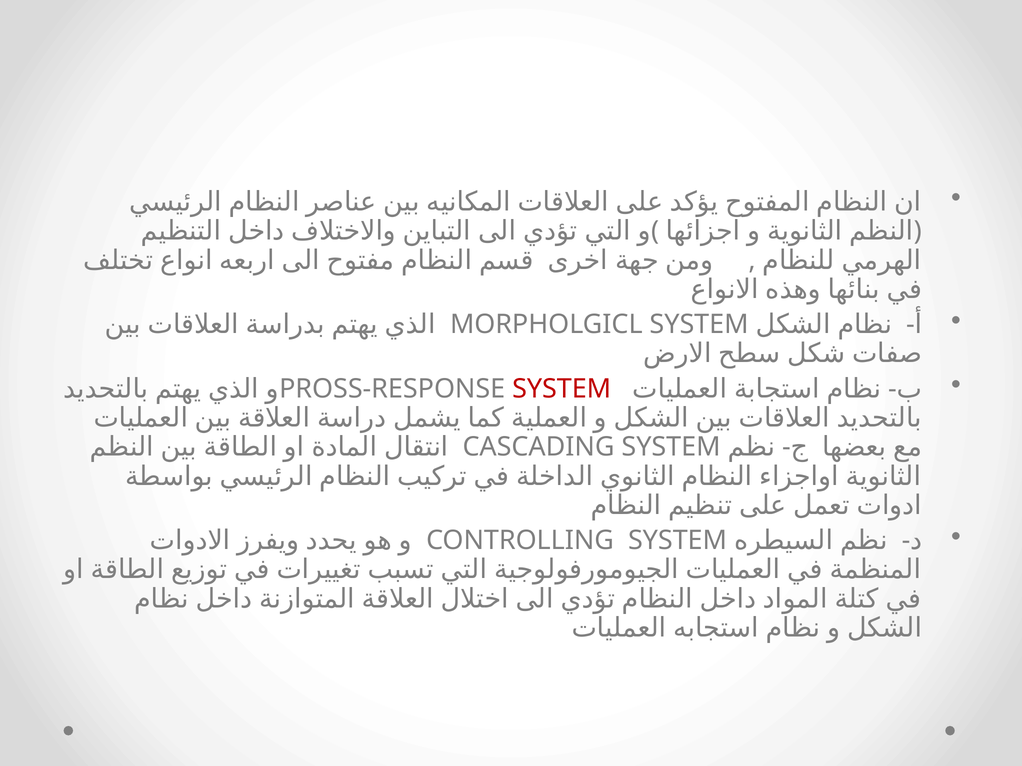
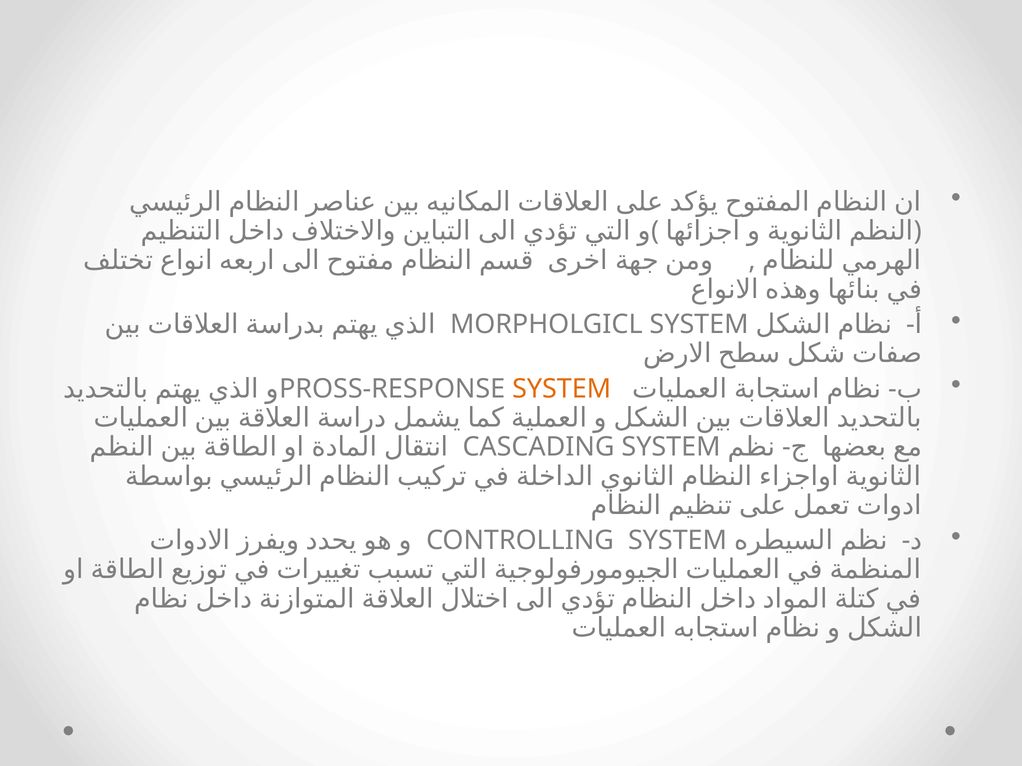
SYSTEM colour: red -> orange (562, 389)
